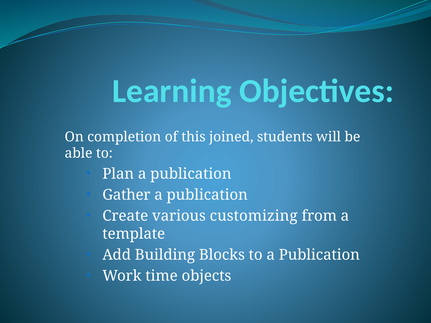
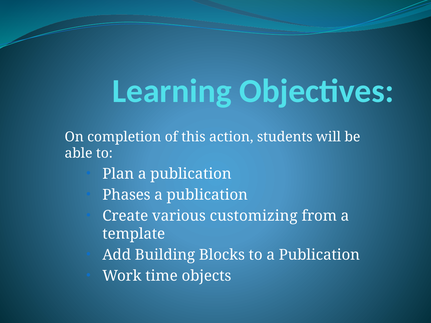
joined: joined -> action (231, 137)
Gather: Gather -> Phases (126, 195)
